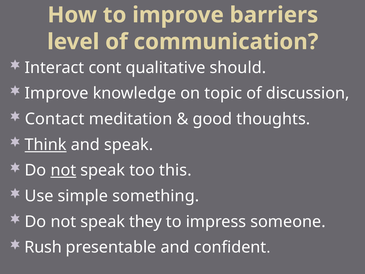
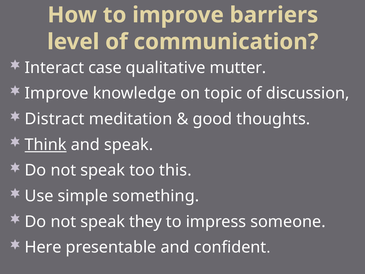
cont: cont -> case (105, 68)
should: should -> mutter (238, 68)
Contact: Contact -> Distract (55, 119)
not underline: present -> none (63, 170)
Rush: Rush -> Here (43, 247)
